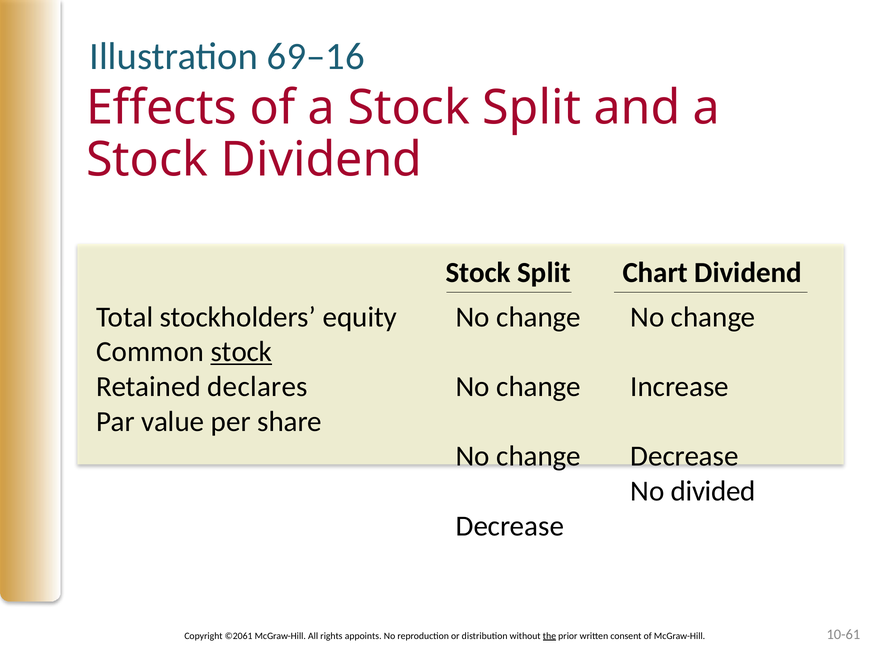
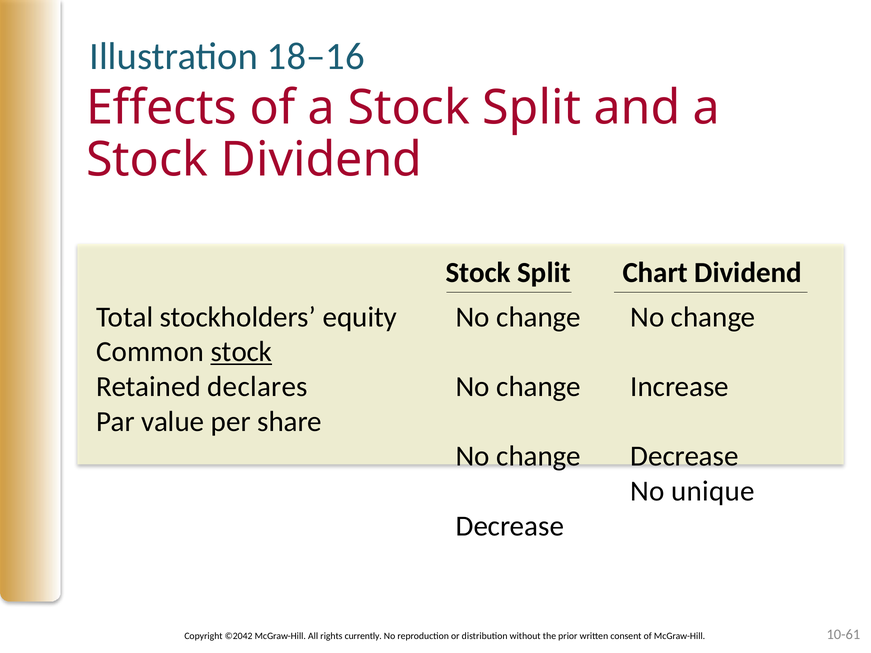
69–16: 69–16 -> 18–16 (316, 56)
divided: divided -> unique (713, 491)
©2061: ©2061 -> ©2042 (239, 636)
appoints: appoints -> currently (363, 636)
the underline: present -> none (549, 636)
